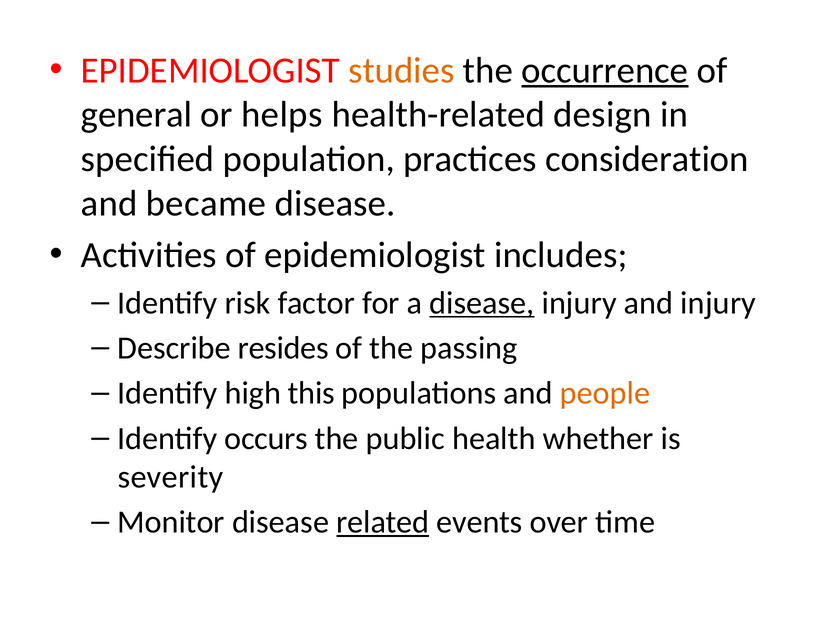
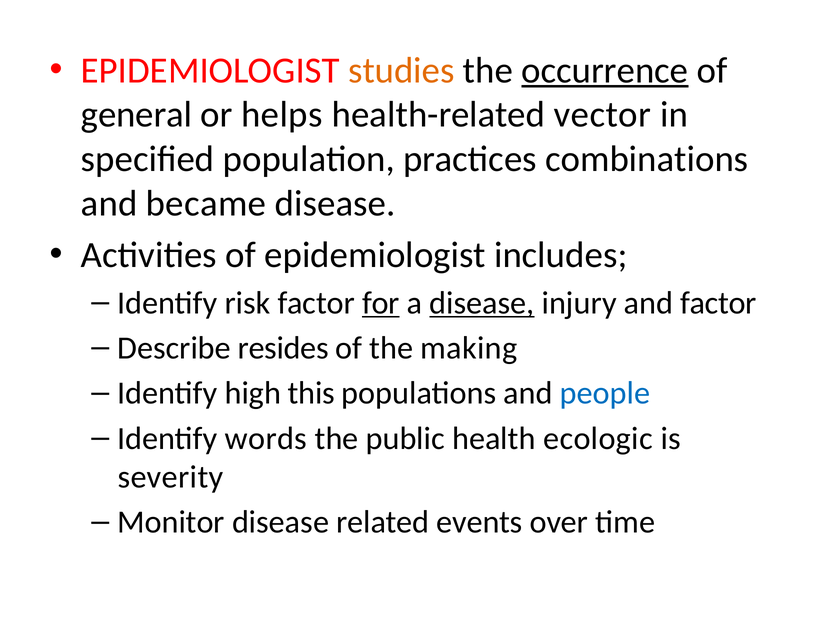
design: design -> vector (602, 115)
consideration: consideration -> combinations (647, 159)
for underline: none -> present (381, 303)
and injury: injury -> factor (718, 303)
passing: passing -> making (469, 348)
people colour: orange -> blue (605, 393)
occurs: occurs -> words (266, 438)
whether: whether -> ecologic (598, 438)
related underline: present -> none (383, 522)
